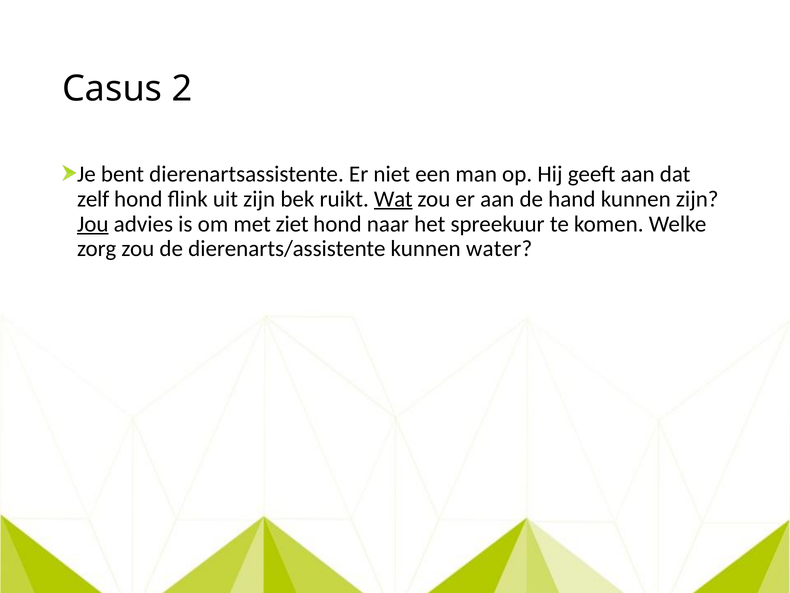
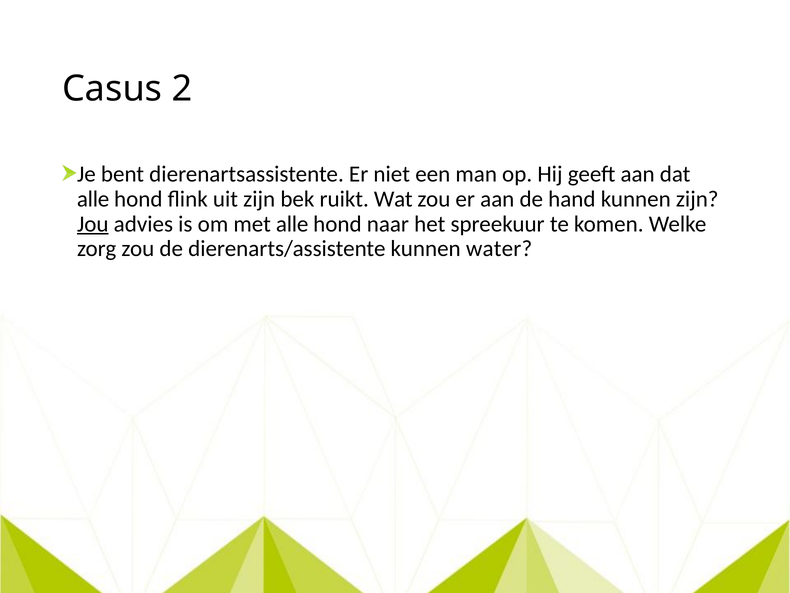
zelf: zelf -> alle (93, 199)
Wat underline: present -> none (393, 199)
met ziet: ziet -> alle (292, 224)
